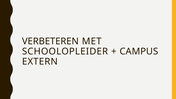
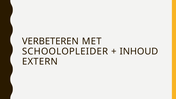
CAMPUS: CAMPUS -> INHOUD (139, 51)
